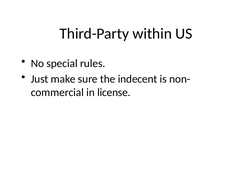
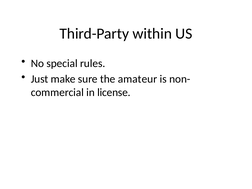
indecent: indecent -> amateur (137, 79)
